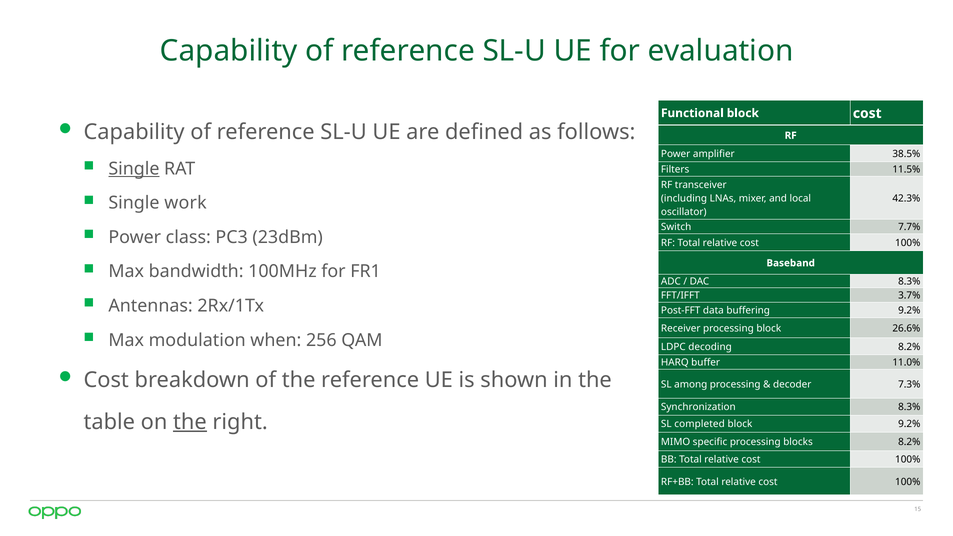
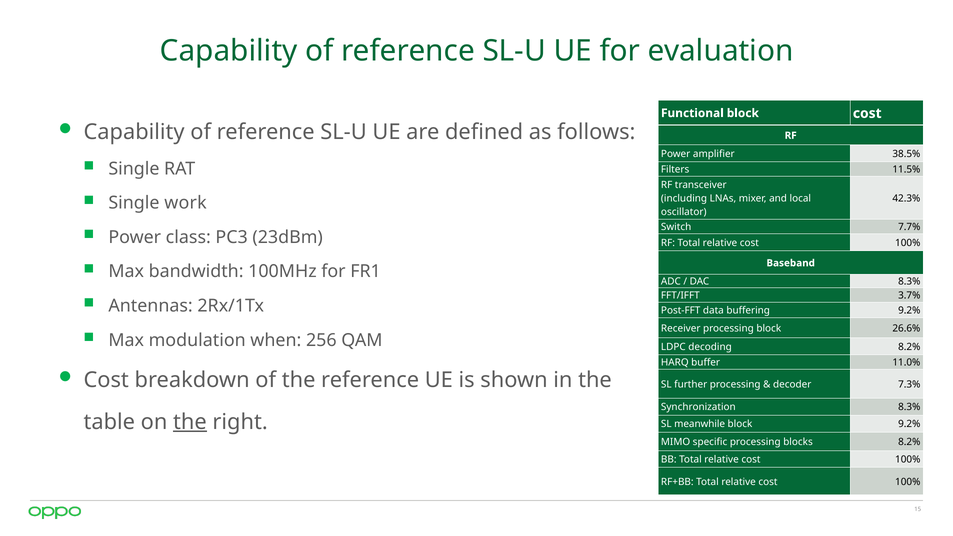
Single underline: present -> none (134, 169)
among: among -> further (691, 384)
completed: completed -> meanwhile (700, 424)
